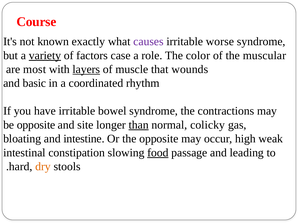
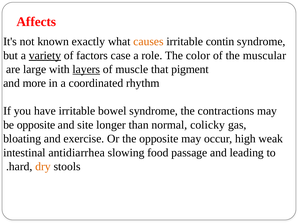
Course: Course -> Affects (36, 22)
causes colour: purple -> orange (148, 42)
worse: worse -> contin (220, 42)
most: most -> large (35, 69)
wounds: wounds -> pigment (190, 69)
basic: basic -> more (34, 83)
than underline: present -> none (139, 125)
intestine: intestine -> exercise (84, 139)
constipation: constipation -> antidiarrhea (77, 153)
food underline: present -> none (158, 153)
